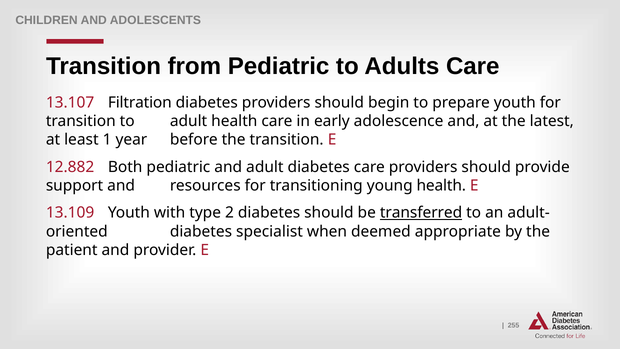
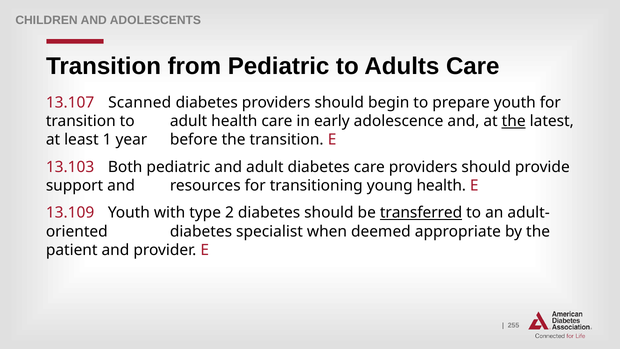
Filtration: Filtration -> Scanned (140, 102)
the underline: none -> present (514, 121)
12.882: 12.882 -> 13.103 (70, 167)
